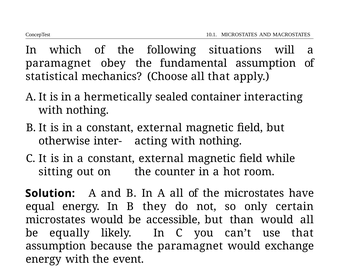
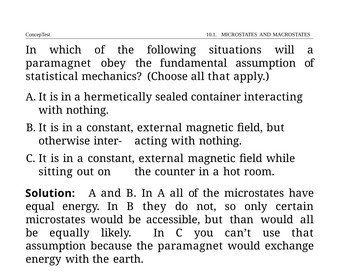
event: event -> earth (128, 259)
